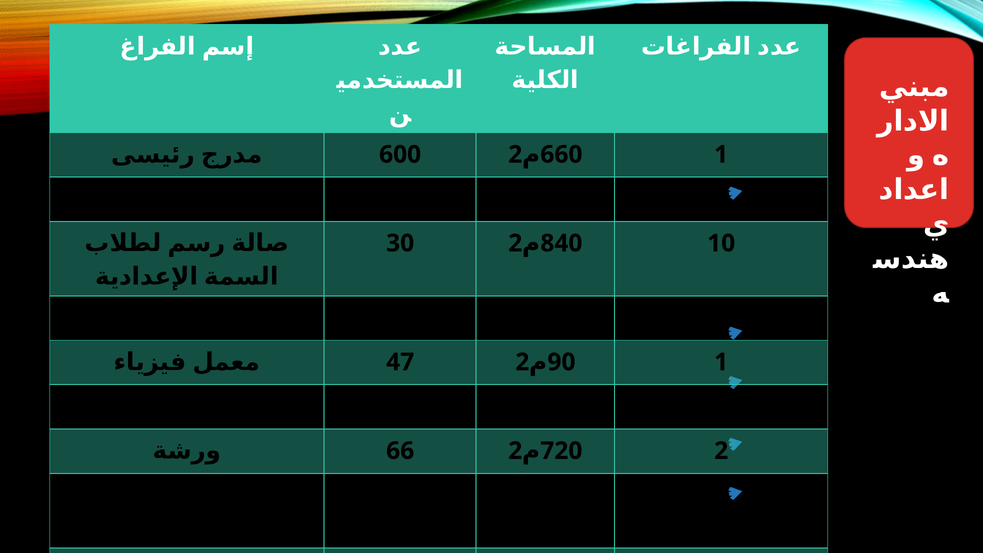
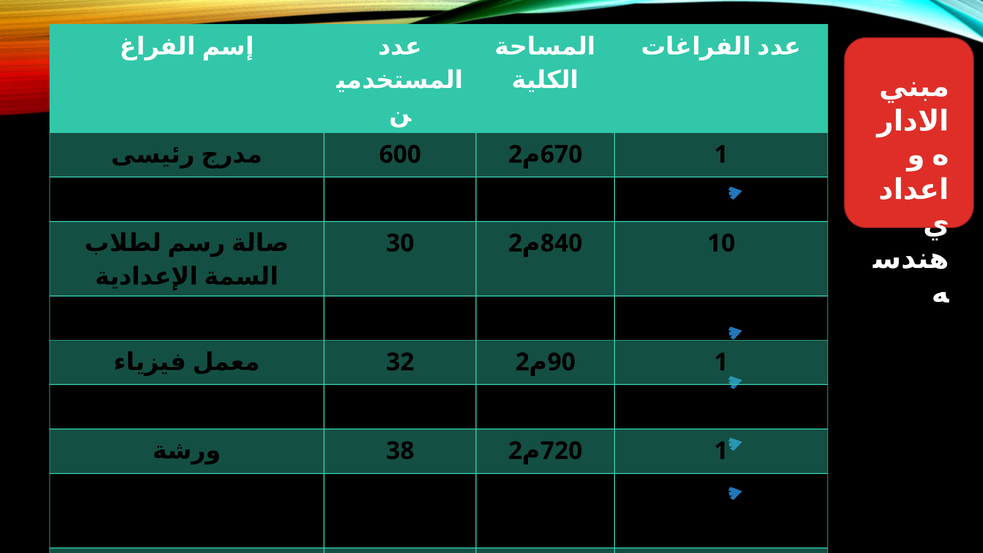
660: 660 -> 670 (561, 155)
47: 47 -> 32 (400, 362)
66: 66 -> 38 (400, 451)
2: 2 -> 1 (721, 451)
